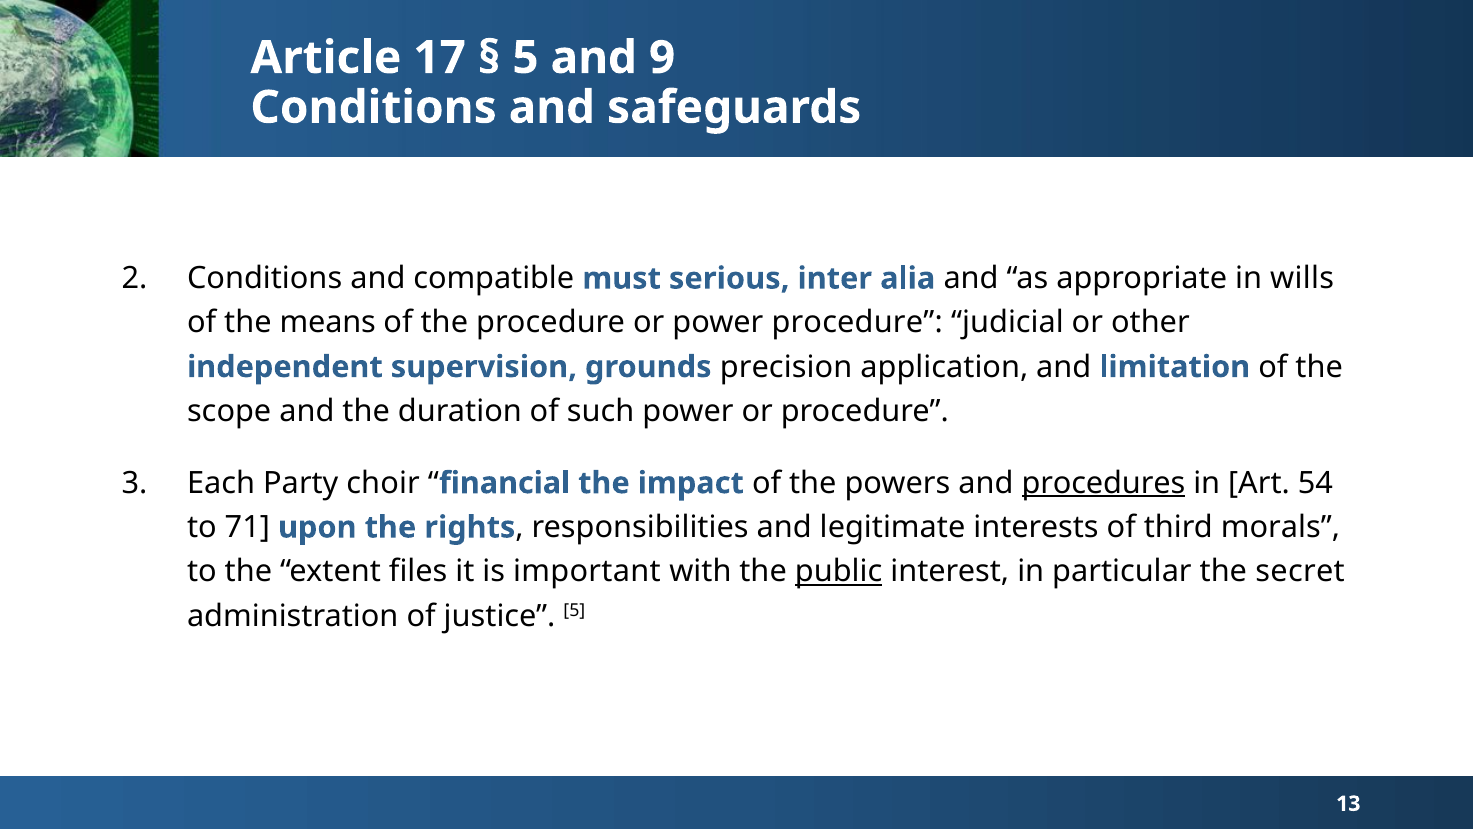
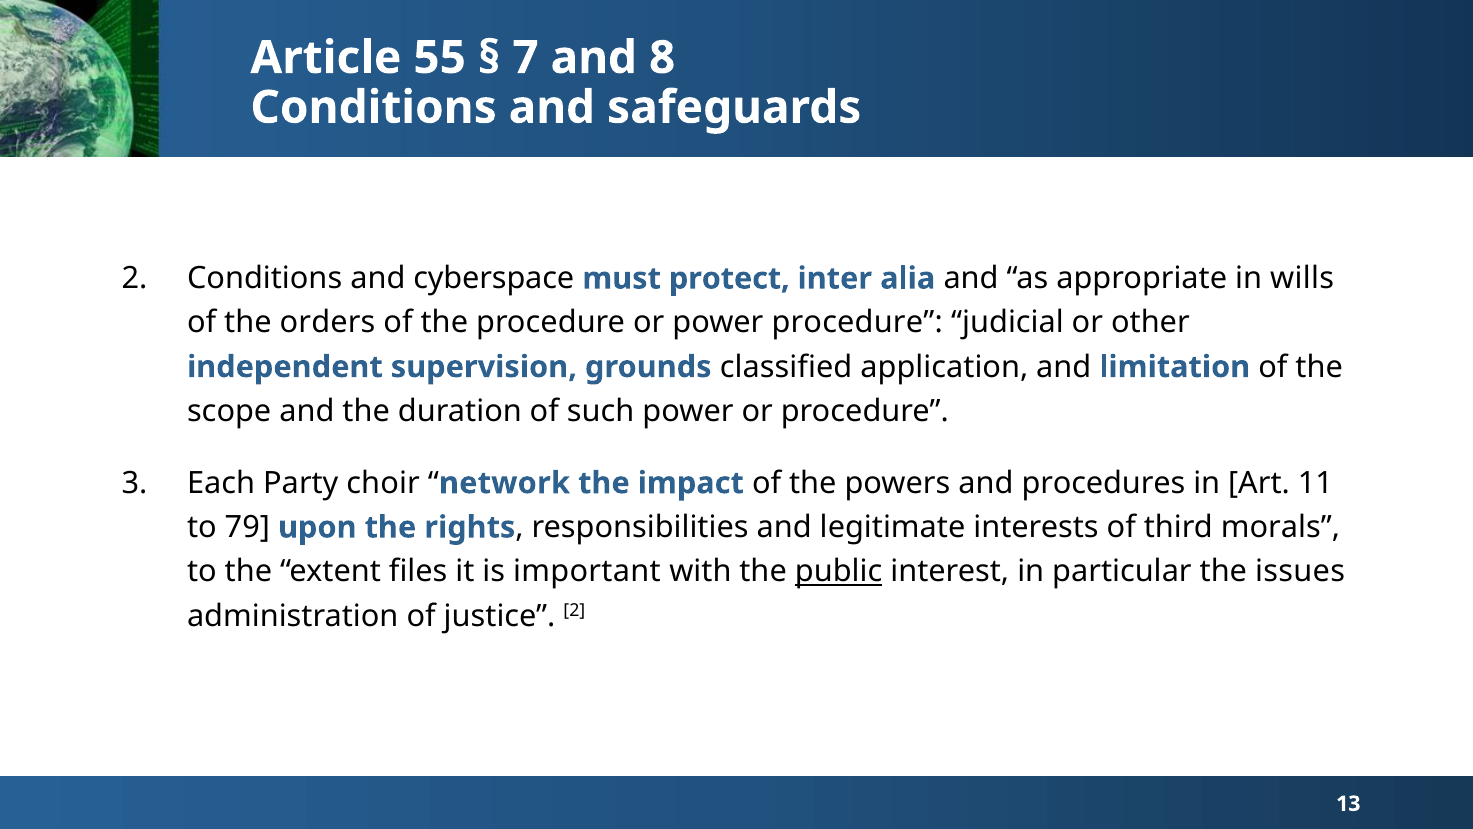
17: 17 -> 55 (440, 58)
5: 5 -> 7 (525, 58)
9: 9 -> 8 (662, 58)
compatible: compatible -> cyberspace (494, 278)
serious: serious -> protect (729, 278)
means: means -> orders (328, 323)
precision: precision -> classified (786, 367)
financial: financial -> network (504, 483)
procedures underline: present -> none (1103, 483)
54: 54 -> 11 (1315, 483)
71: 71 -> 79 (247, 527)
secret: secret -> issues (1300, 571)
justice 5: 5 -> 2 (574, 611)
